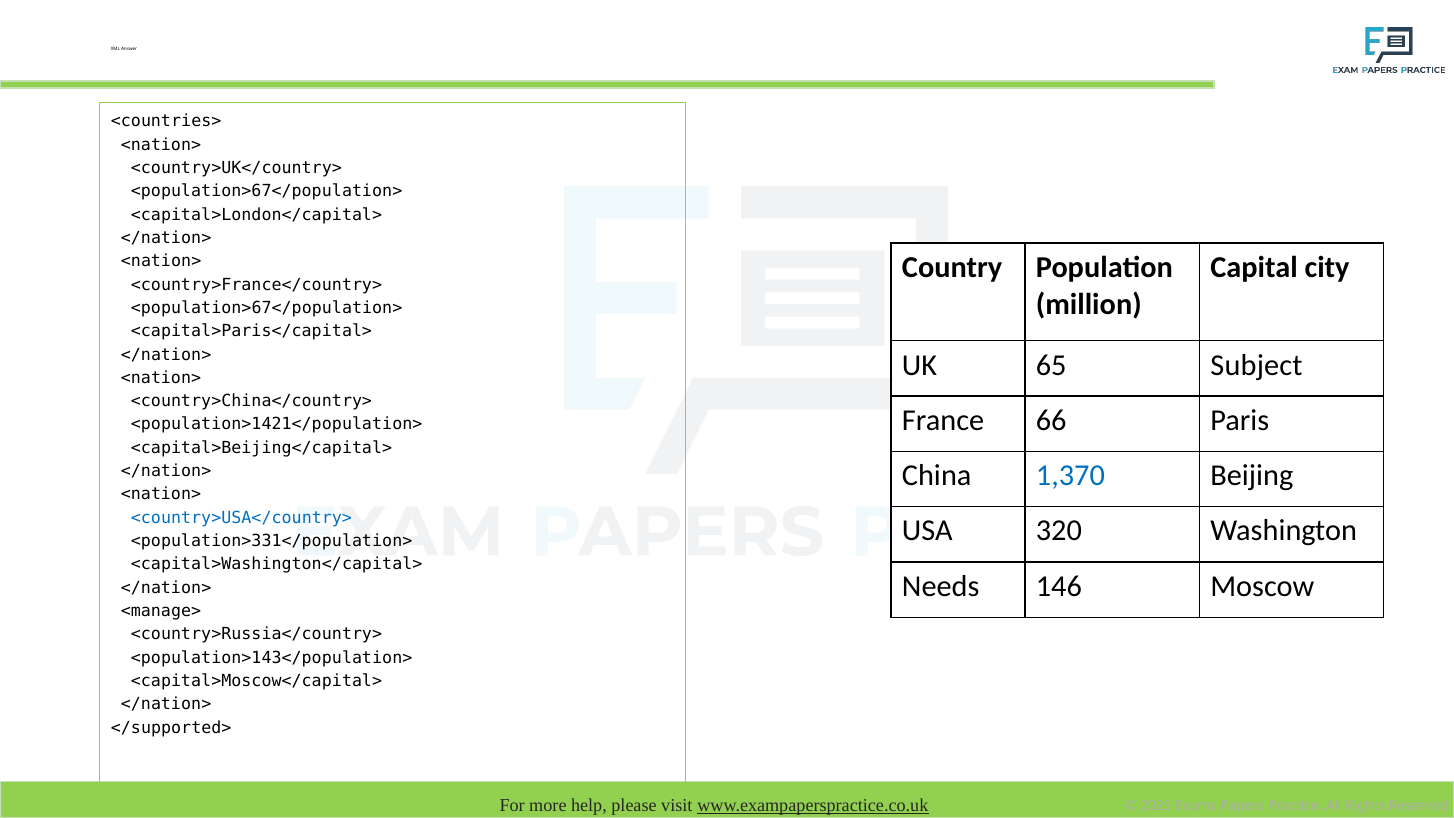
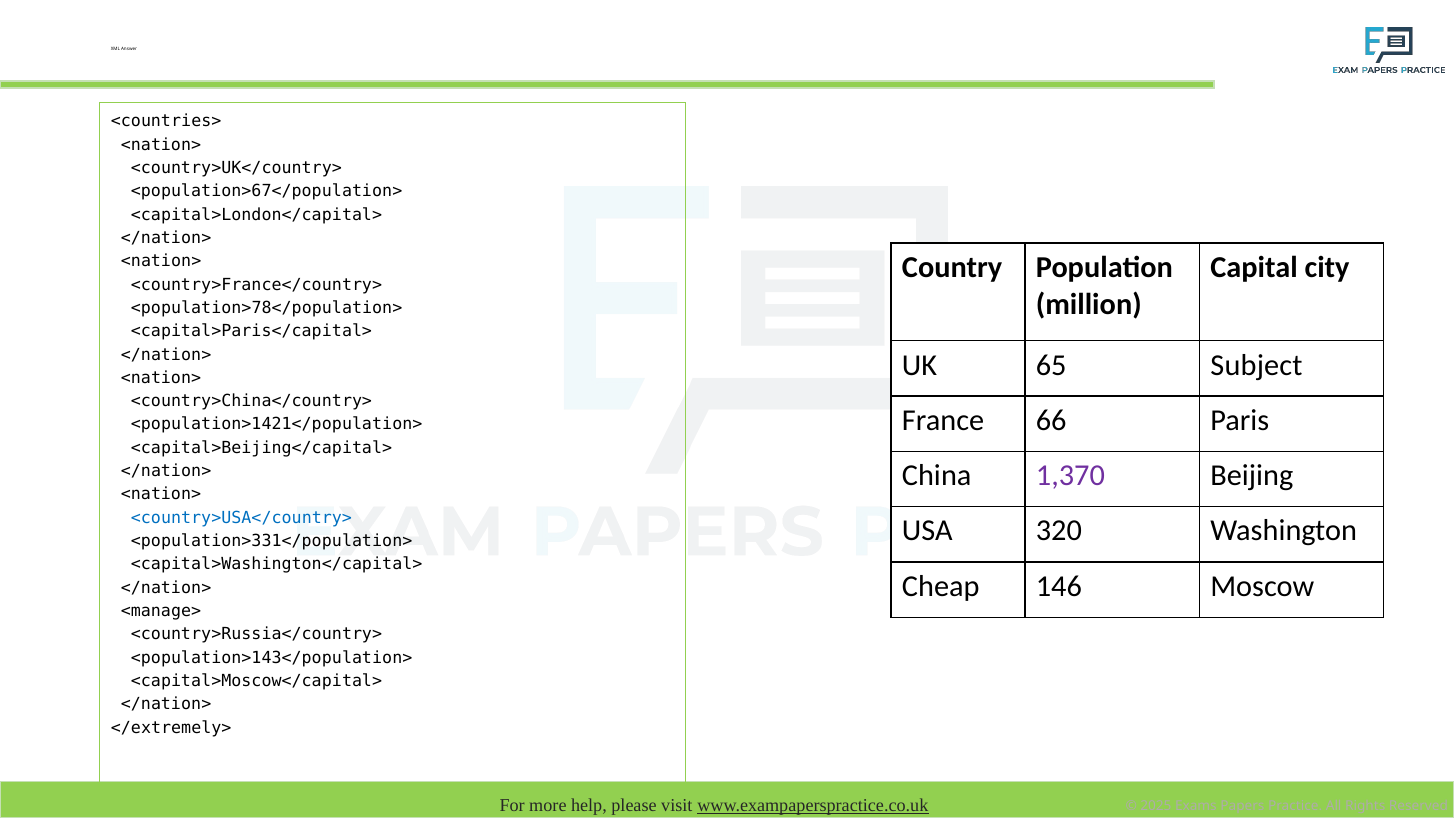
<population>67</population>: <population>67</population> -> <population>78</population> (267, 308)
1,370 colour: blue -> purple (1070, 476)
Needs: Needs -> Cheap (941, 586)
</supported>: </supported> -> </extremely> (171, 727)
